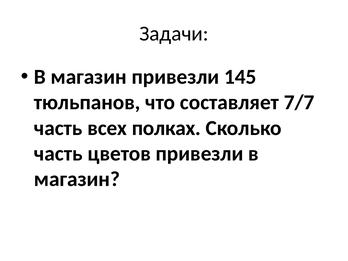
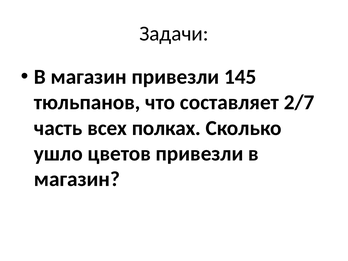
7/7: 7/7 -> 2/7 (299, 102)
часть: часть -> ушло (58, 154)
